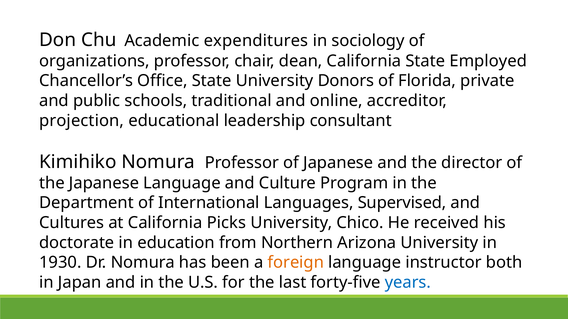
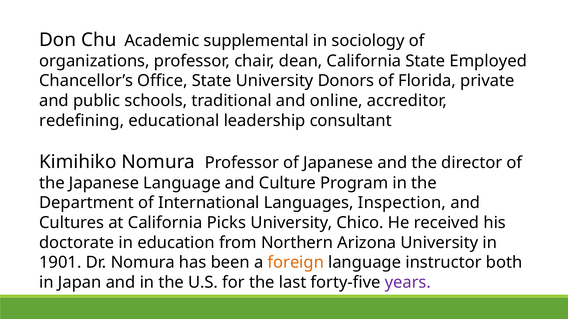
expenditures: expenditures -> supplemental (256, 41)
projection: projection -> redefining (82, 121)
Supervised: Supervised -> Inspection (402, 203)
1930: 1930 -> 1901 (60, 263)
years colour: blue -> purple (408, 283)
